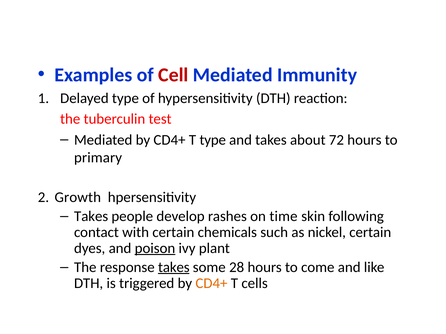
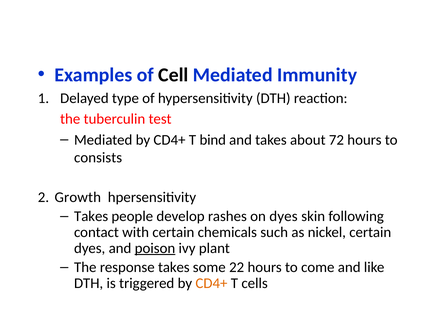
Cell colour: red -> black (173, 75)
T type: type -> bind (213, 140)
primary: primary -> consists (98, 158)
on time: time -> dyes (284, 216)
takes underline: present -> none (174, 268)
28: 28 -> 22 (237, 268)
